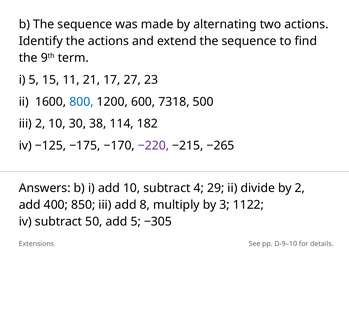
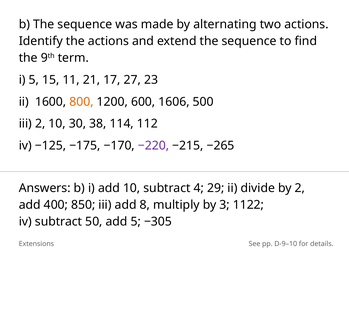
800 colour: blue -> orange (81, 102)
7318: 7318 -> 1606 (174, 102)
182: 182 -> 112 (147, 124)
